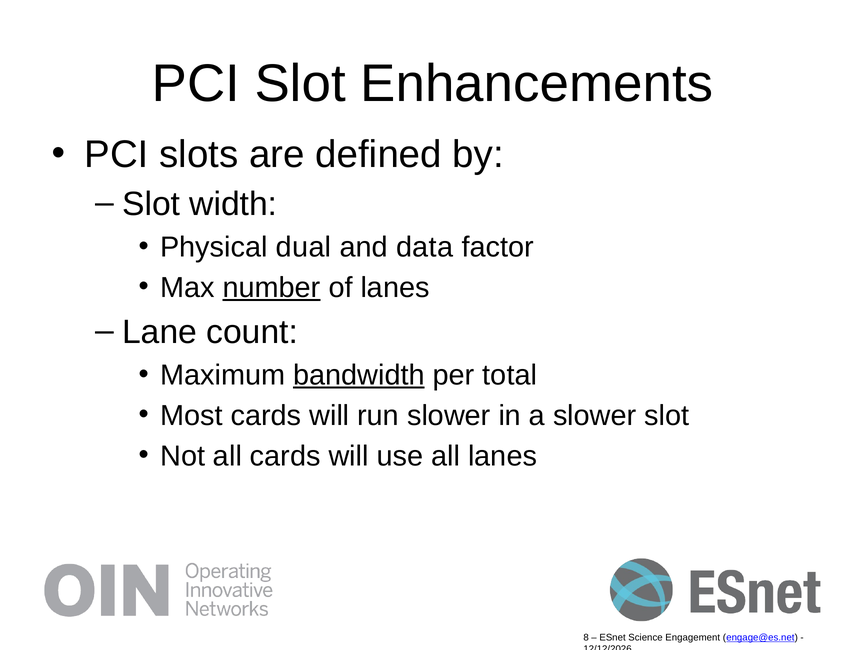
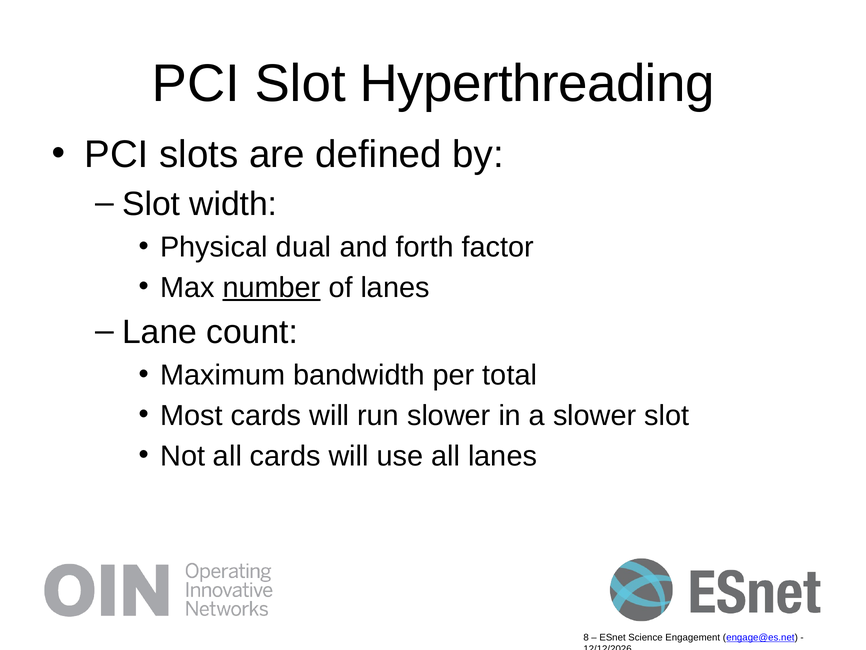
Enhancements: Enhancements -> Hyperthreading (537, 84)
data: data -> forth (425, 247)
bandwidth underline: present -> none (359, 375)
